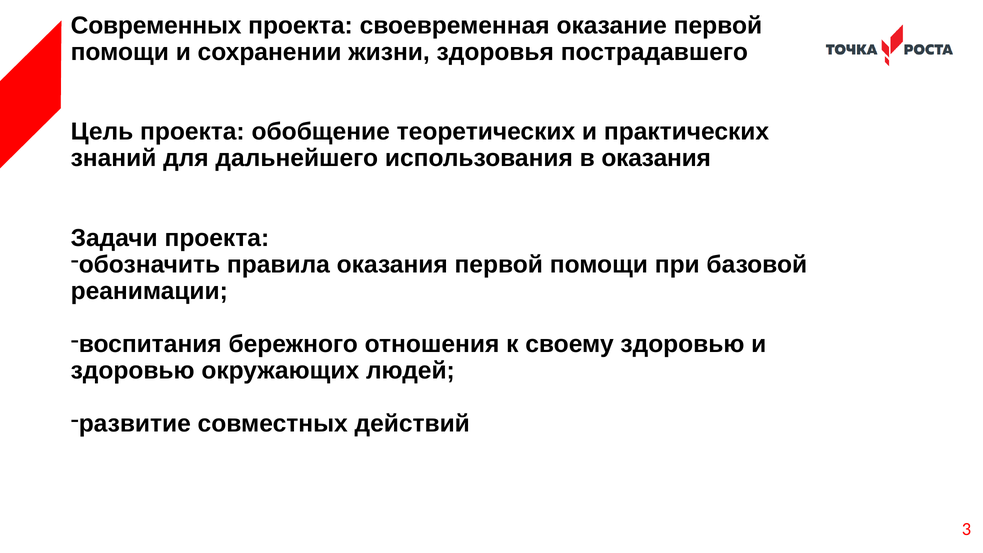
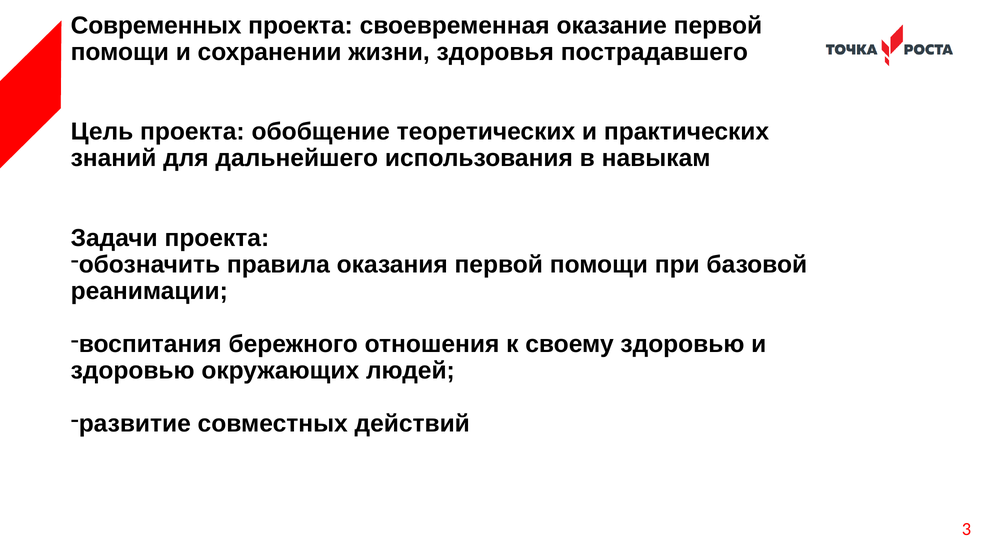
в оказания: оказания -> навыкам (656, 158)
